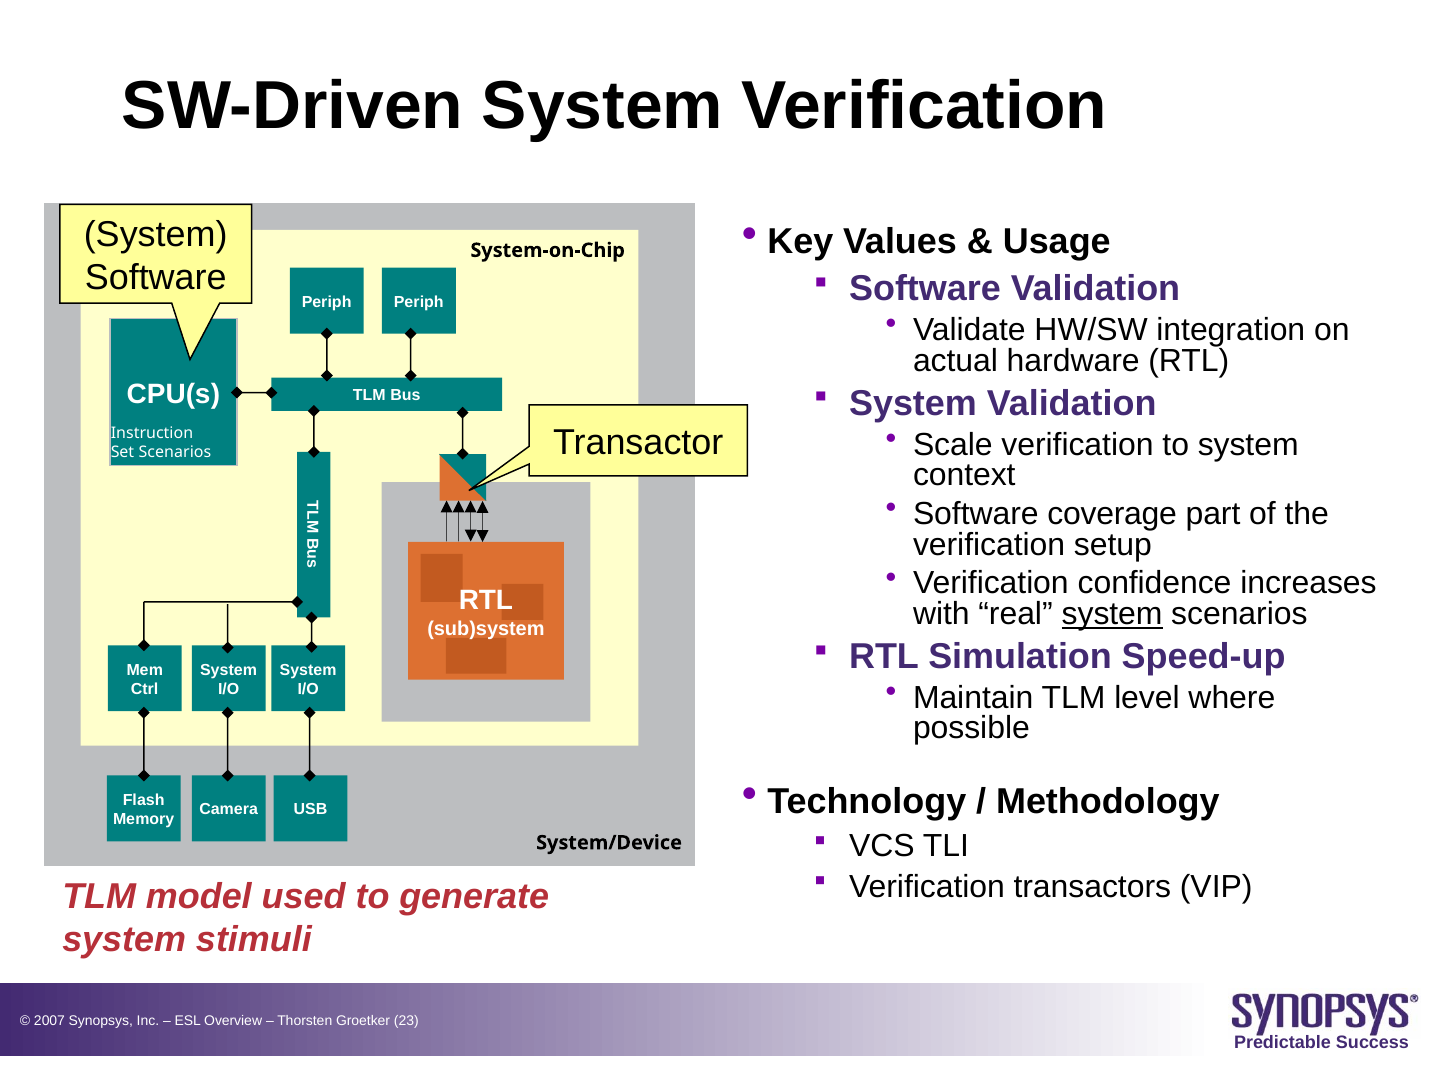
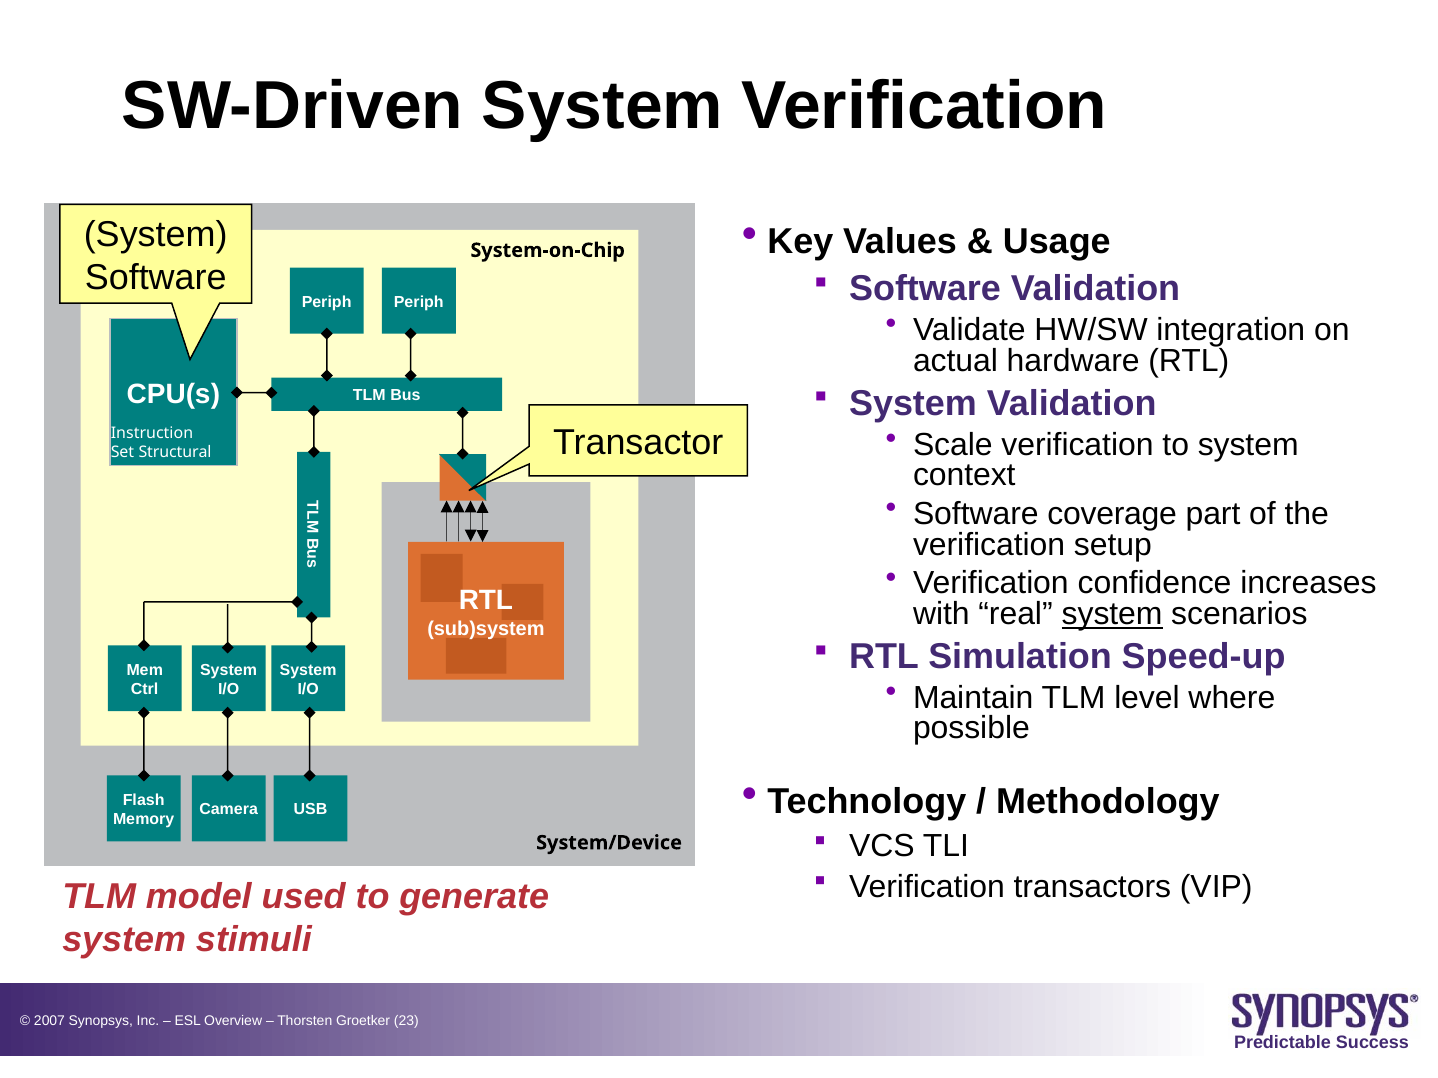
Set Scenarios: Scenarios -> Structural (175, 453)
